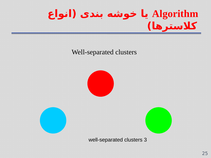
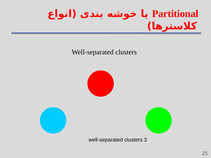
Algorithm: Algorithm -> Partitional (175, 14)
